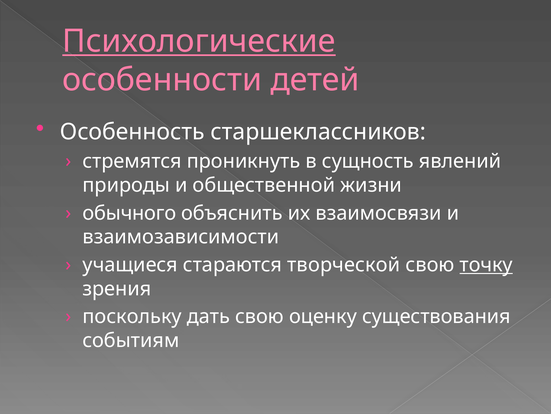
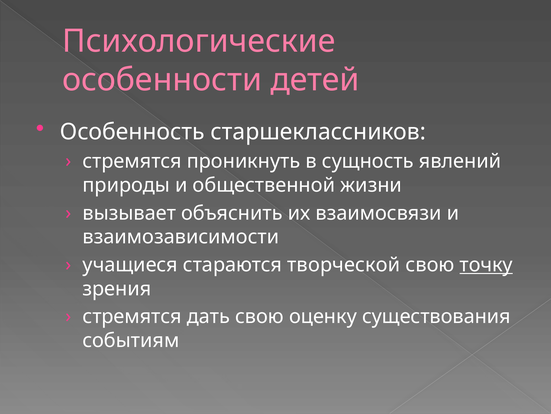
Психологические underline: present -> none (199, 41)
обычного: обычного -> вызывает (129, 213)
поскольку: поскольку -> стремятся (132, 316)
